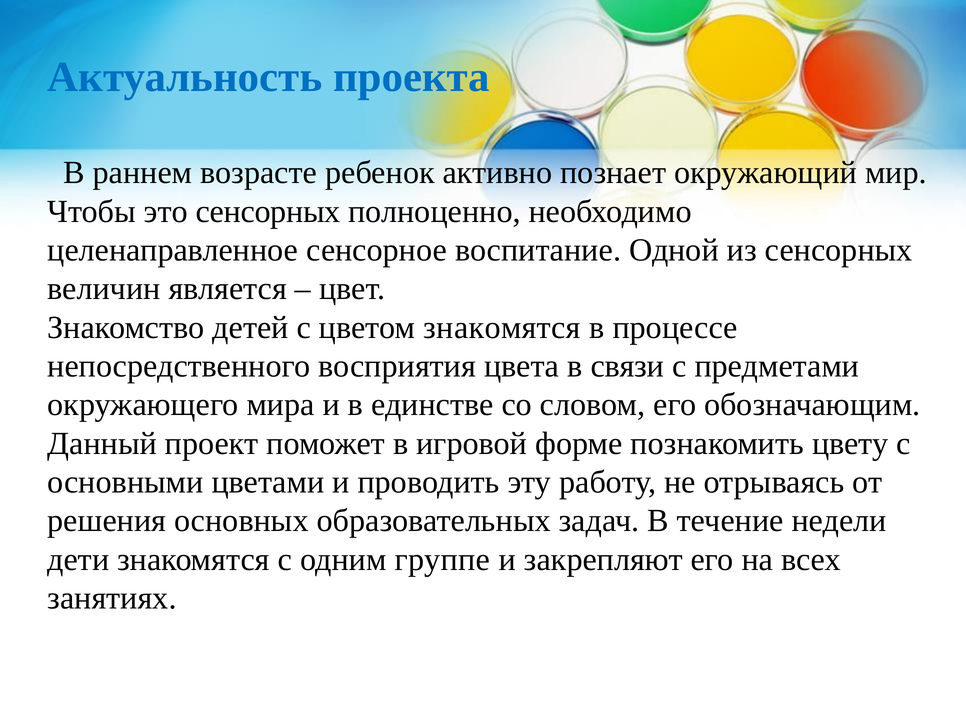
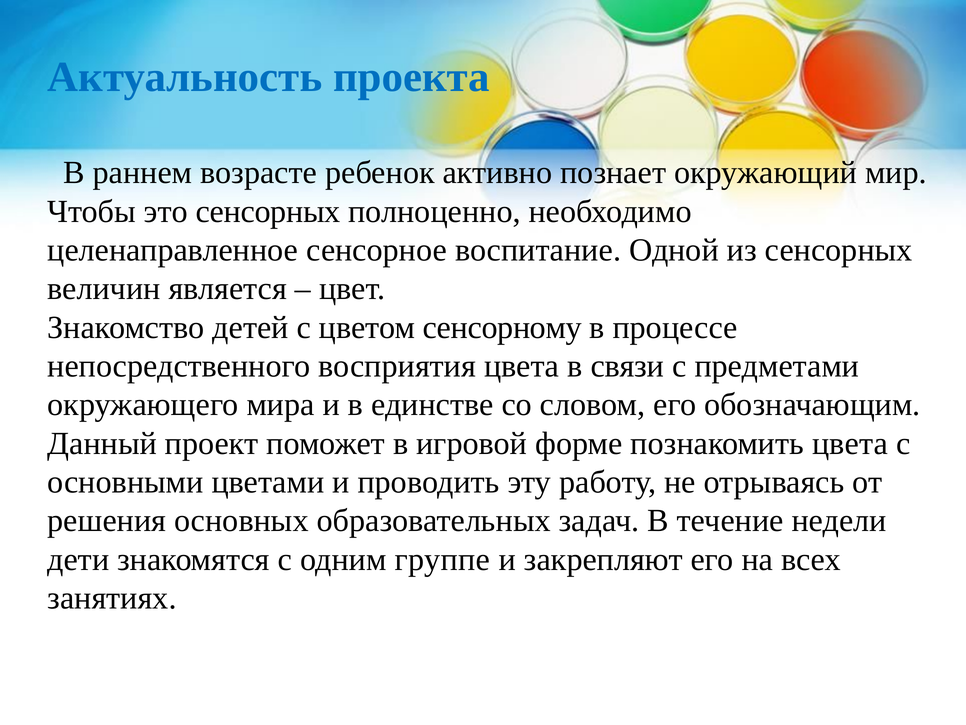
цветом знакомятся: знакомятся -> сенсорному (502, 327)
познакомить цвету: цвету -> цвета (850, 443)
